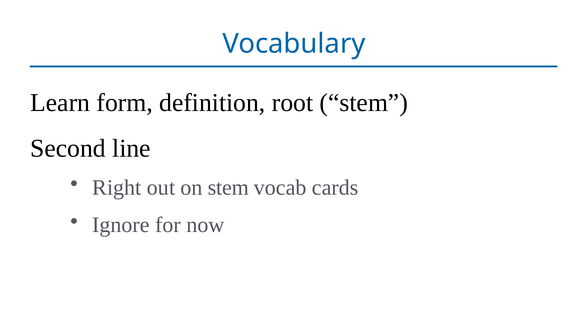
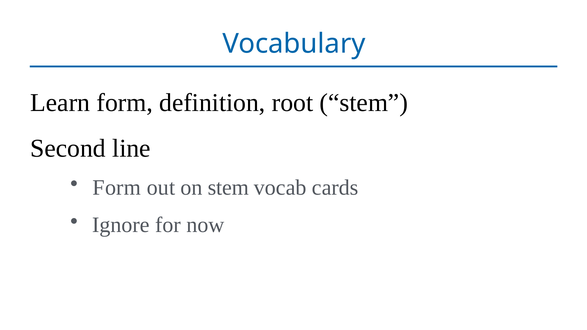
Right: Right -> Form (117, 188)
